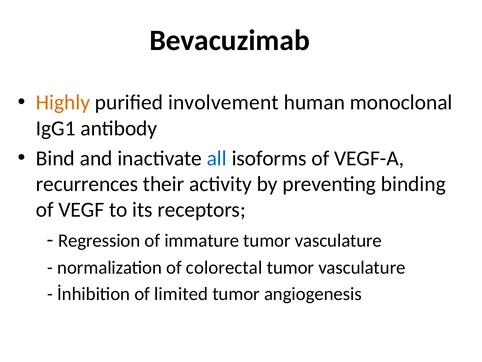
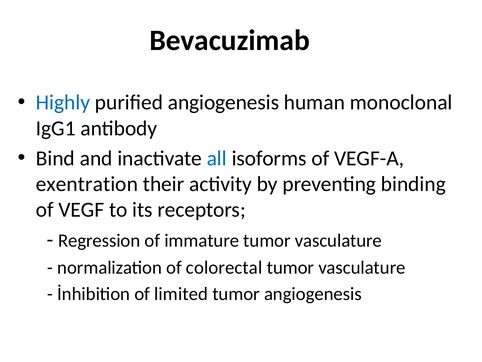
Highly colour: orange -> blue (63, 102)
purified involvement: involvement -> angiogenesis (223, 102)
recurrences: recurrences -> exentration (87, 184)
